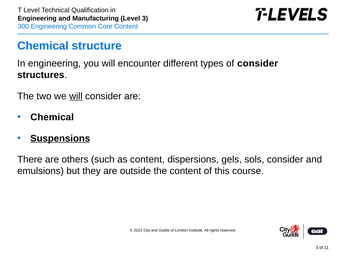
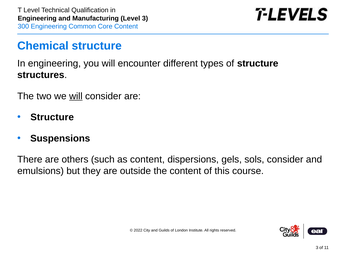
of consider: consider -> structure (258, 64)
Chemical: Chemical -> Structure (52, 118)
Suspensions underline: present -> none (60, 139)
